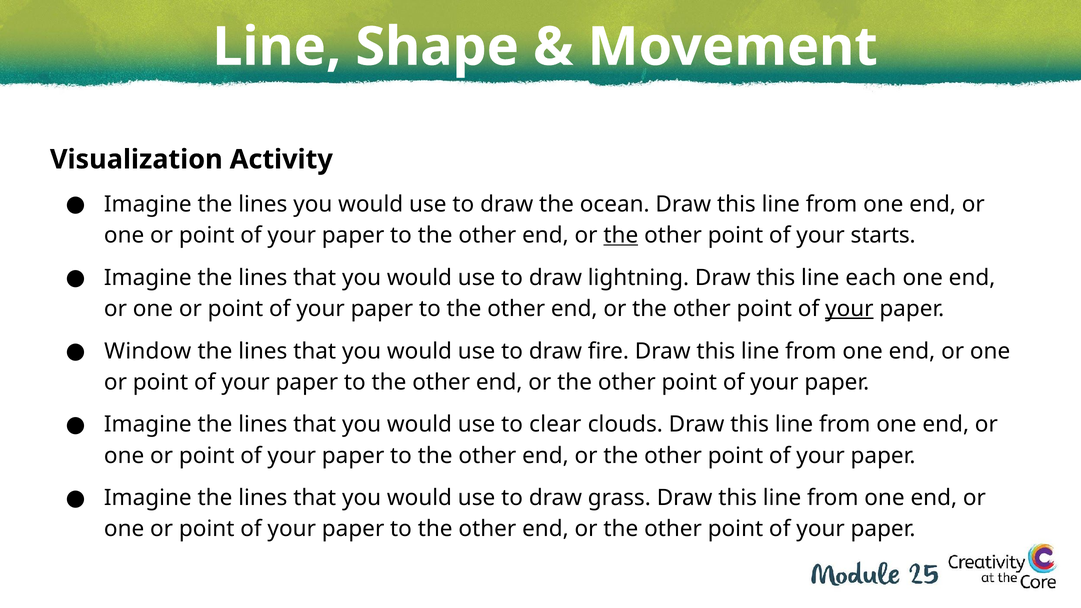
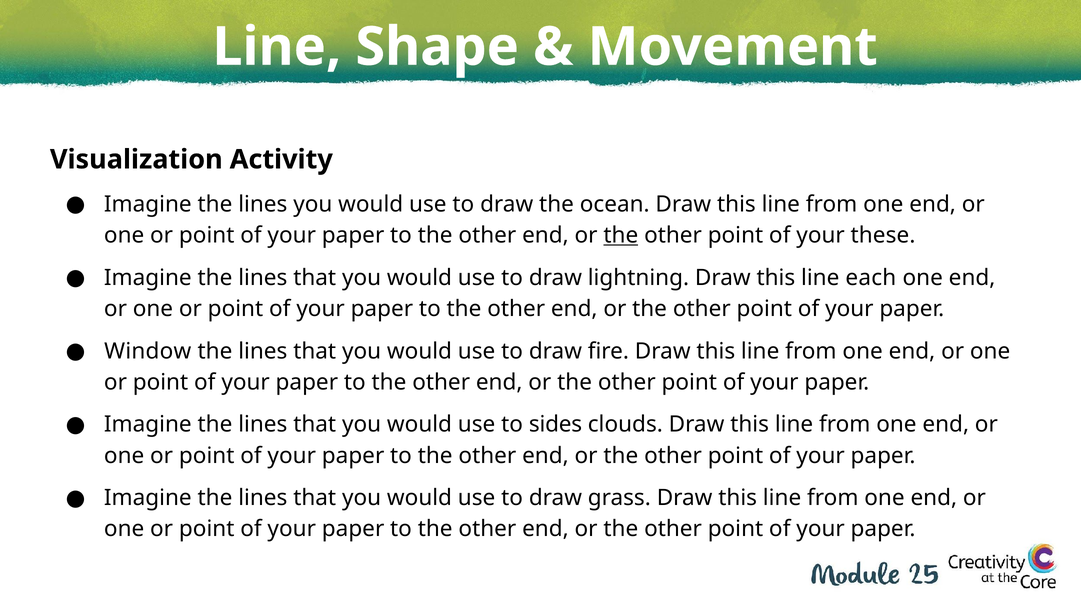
starts: starts -> these (883, 235)
your underline: present -> none (849, 309)
clear: clear -> sides (556, 425)
